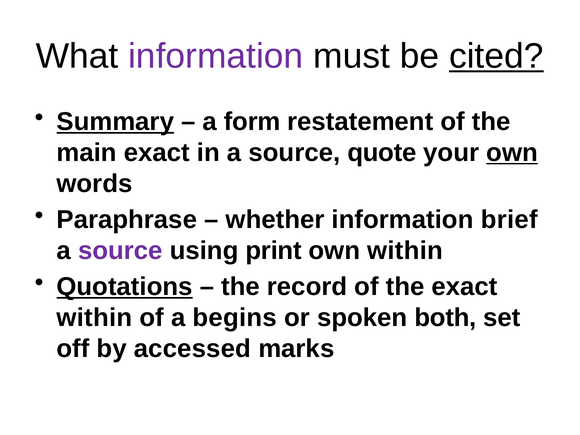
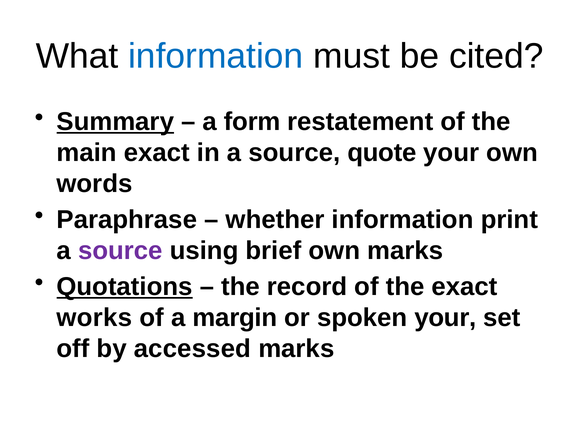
information colour: purple -> blue (216, 56)
cited underline: present -> none (496, 56)
own underline: present -> none (512, 153)
brief: brief -> print (509, 220)
print: print -> brief (273, 251)
own within: within -> marks (405, 251)
within: within -> works (94, 318)
begins: begins -> margin (235, 318)
spoken both: both -> your (445, 318)
